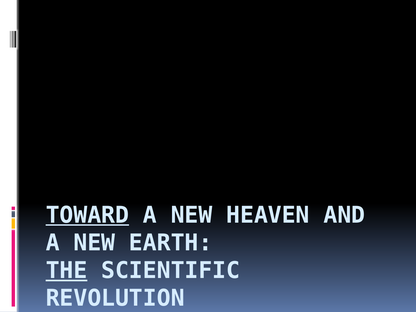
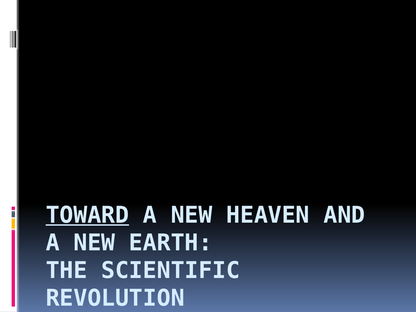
THE underline: present -> none (67, 271)
